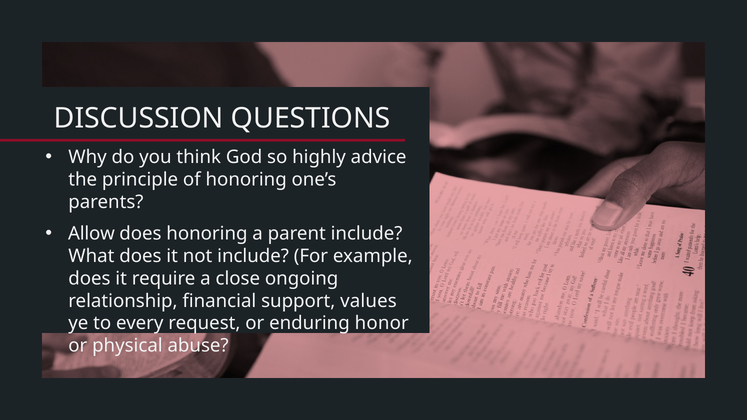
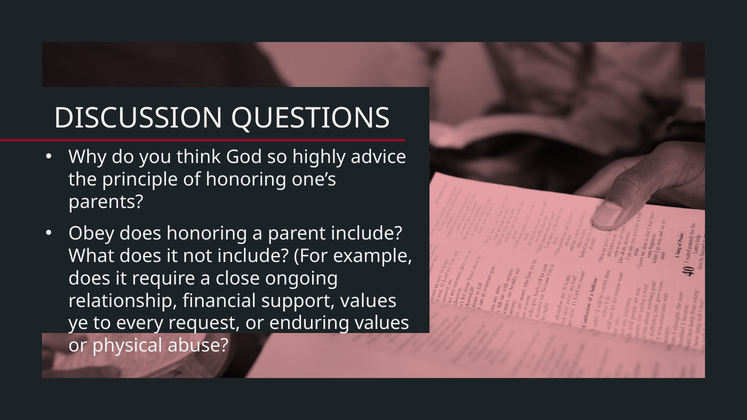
Allow: Allow -> Obey (91, 234)
enduring honor: honor -> values (382, 323)
